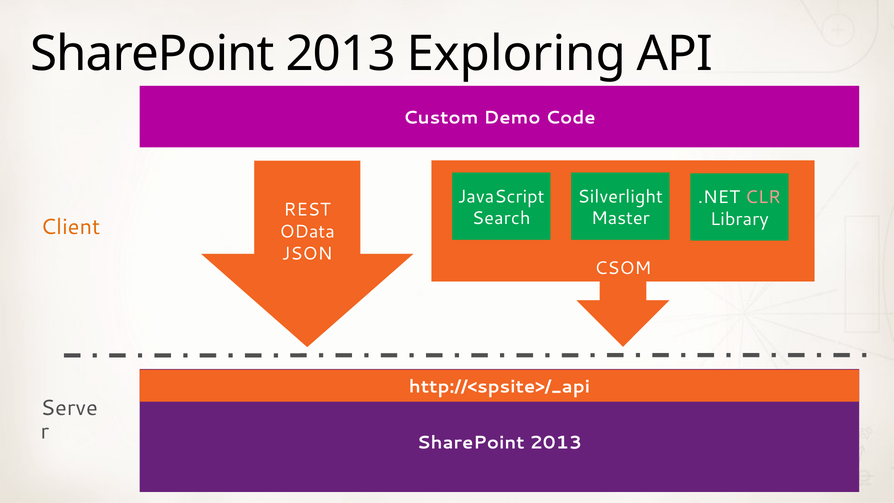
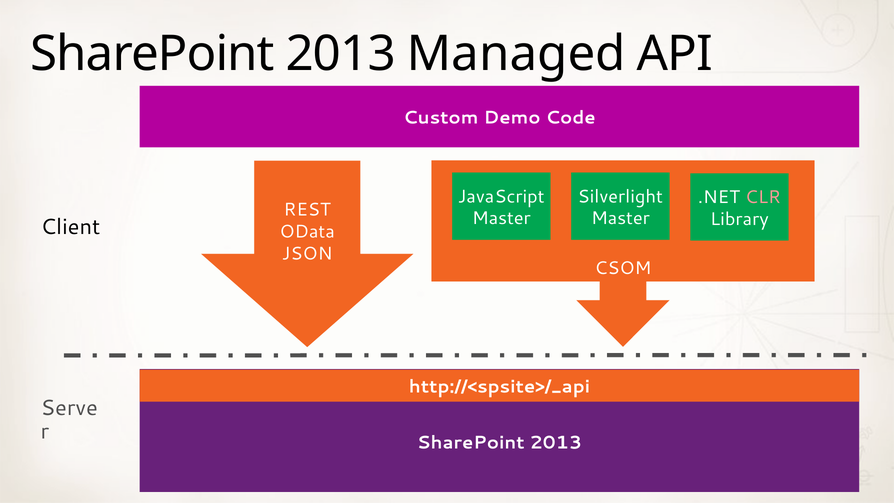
Exploring: Exploring -> Managed (516, 54)
Search: Search -> Master (501, 218)
Client colour: orange -> black (70, 227)
